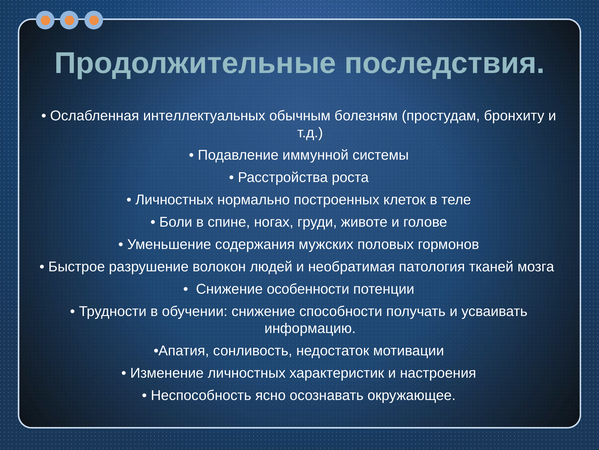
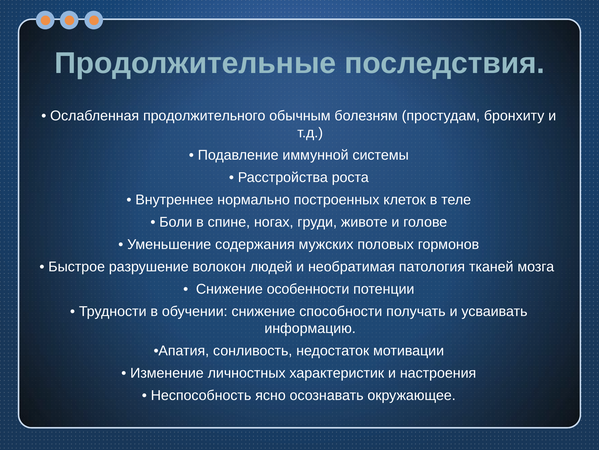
интеллектуальных: интеллектуальных -> продолжительного (204, 116)
Личностных: Личностных -> Внутреннее (174, 199)
